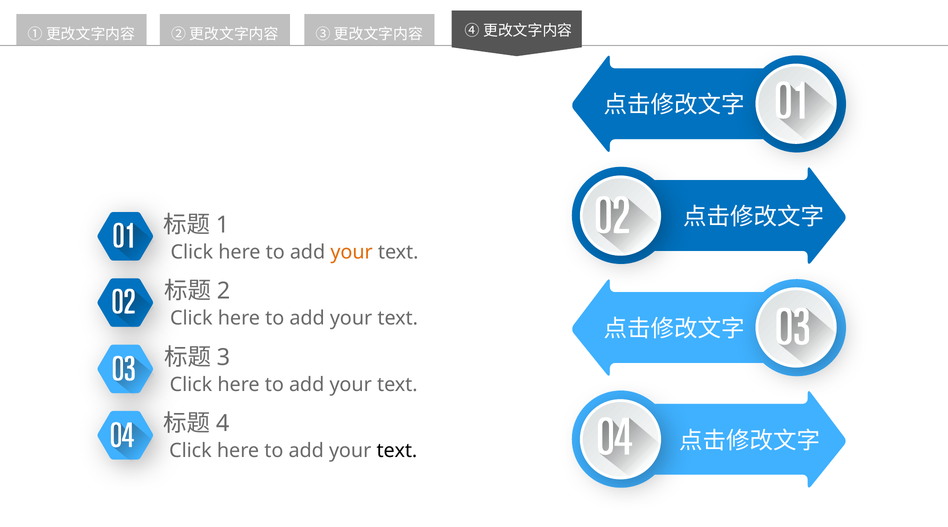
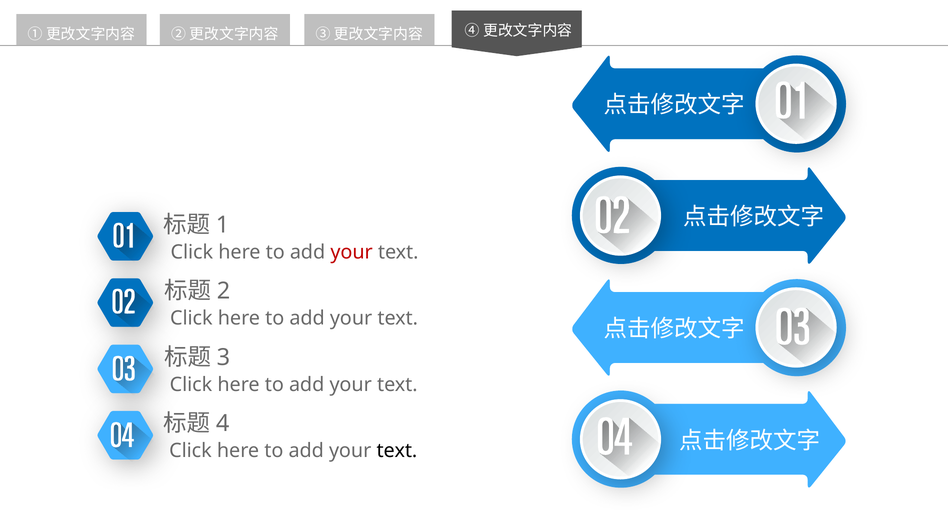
your colour: orange -> red (352, 252)
